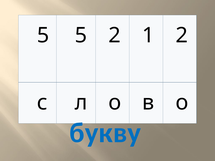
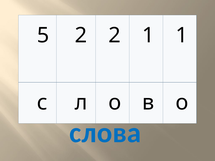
5 5: 5 -> 2 (81, 35)
1 2: 2 -> 1 (182, 35)
букву: букву -> слова (105, 133)
